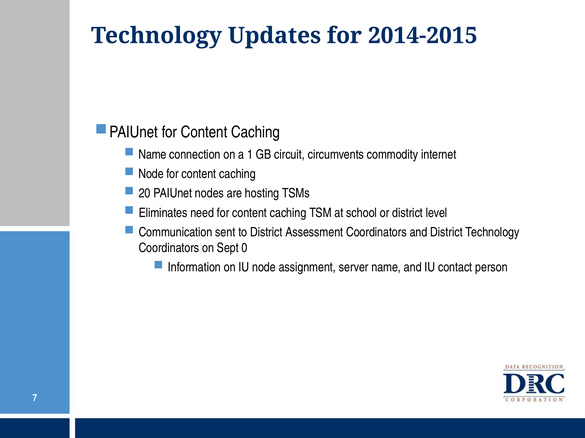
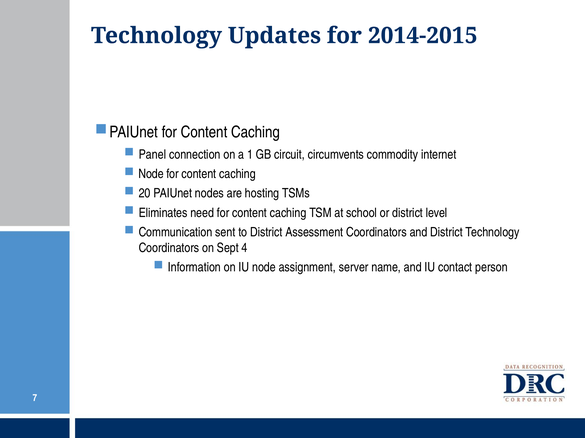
Name: Name -> Panel (152, 155)
0: 0 -> 4 (245, 248)
